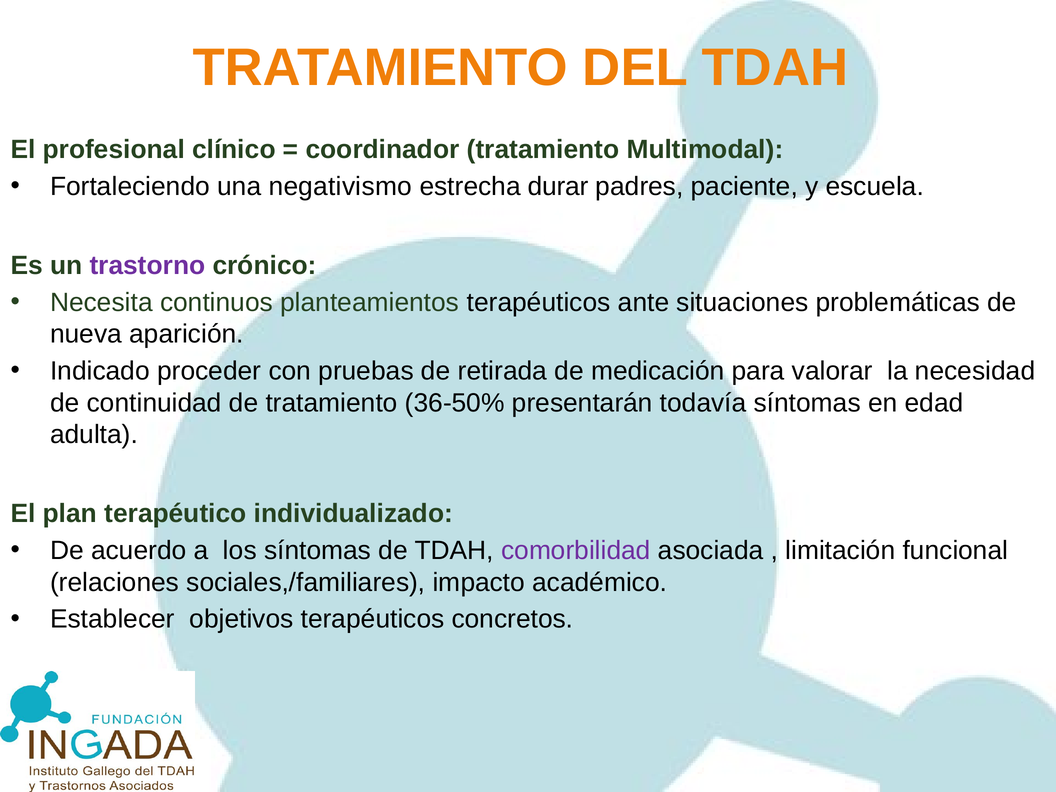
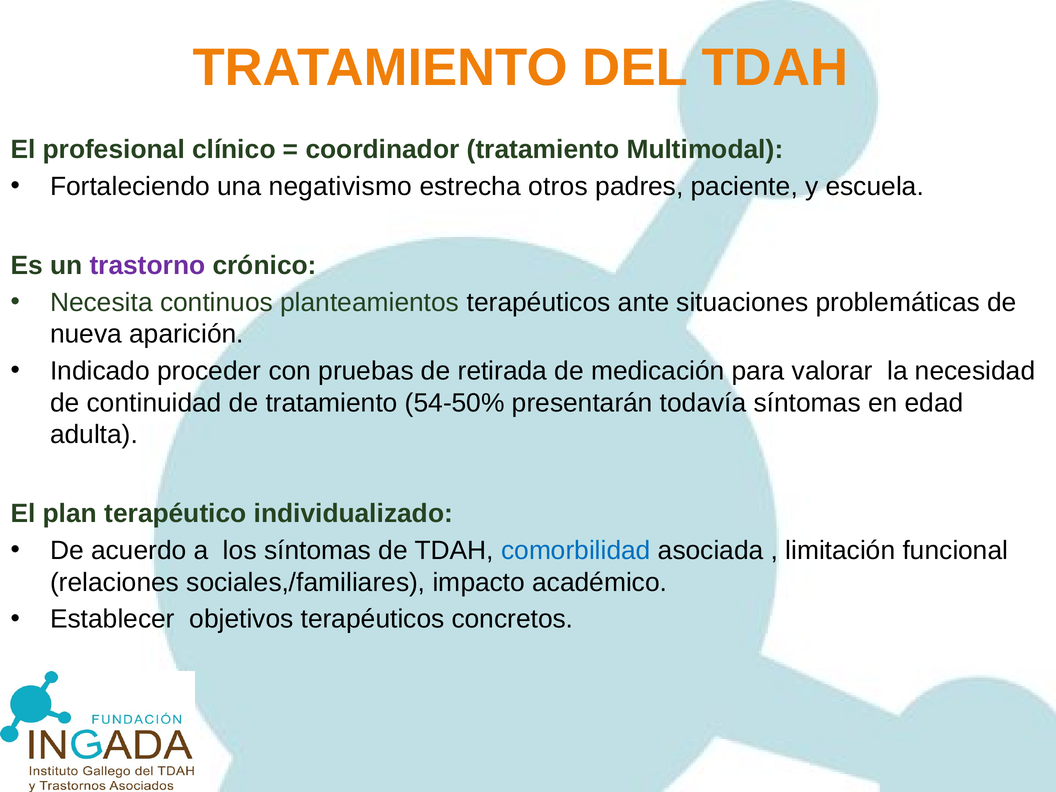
durar: durar -> otros (558, 186)
36-50%: 36-50% -> 54-50% (455, 403)
comorbilidad colour: purple -> blue (576, 551)
